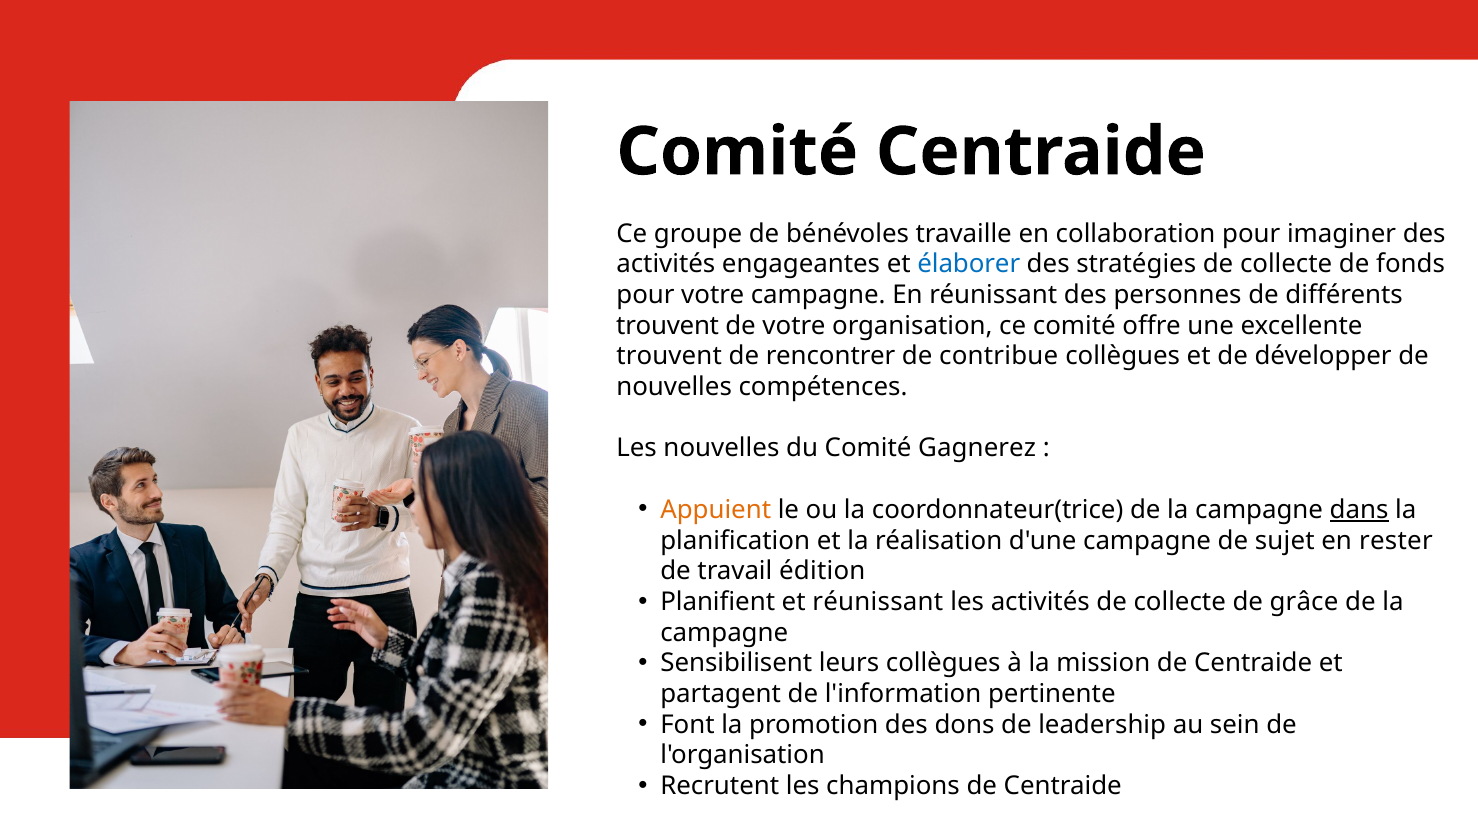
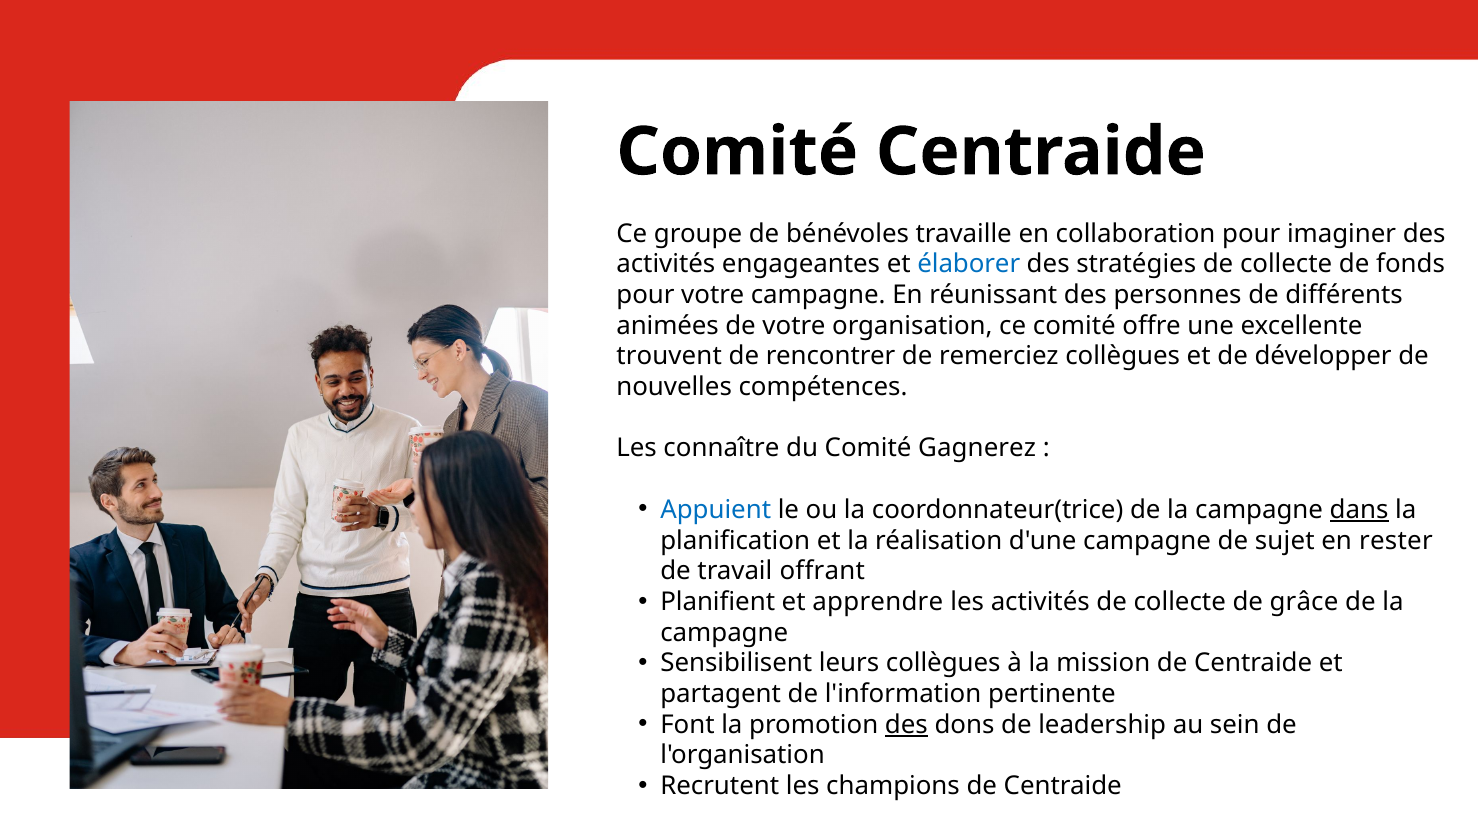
trouvent: trouvent -> animées (668, 325)
contribue: contribue -> remerciez (999, 356)
Les nouvelles: nouvelles -> connaître (721, 448)
Appuient colour: orange -> blue (716, 509)
édition: édition -> offrant (822, 571)
et réunissant: réunissant -> apprendre (878, 601)
des underline: none -> present (906, 724)
